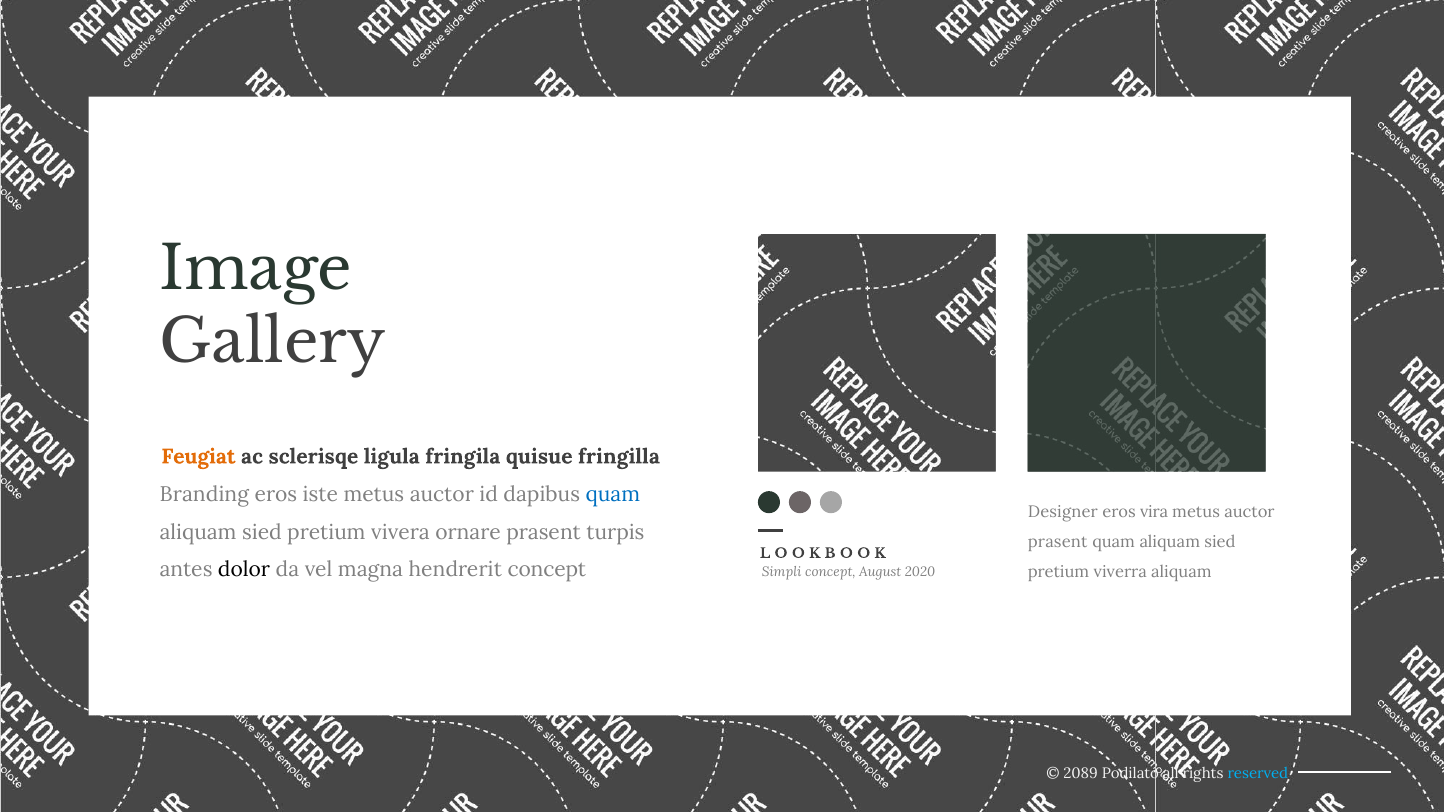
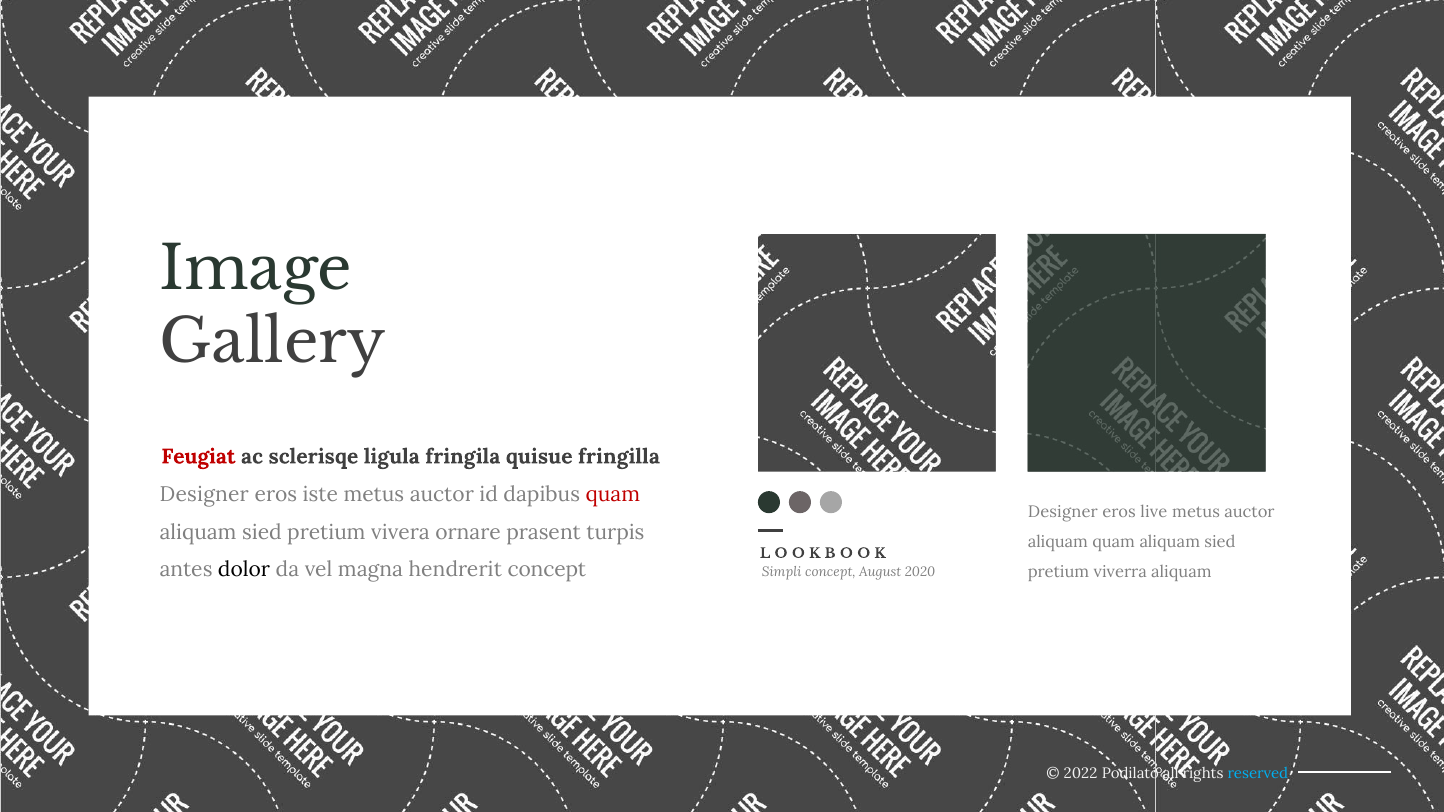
Feugiat colour: orange -> red (198, 457)
Branding: Branding -> Designer (204, 494)
quam colour: blue -> red (613, 494)
vira: vira -> live (1154, 512)
prasent: prasent -> aliquam (1058, 542)
2089: 2089 -> 2022 (1081, 773)
